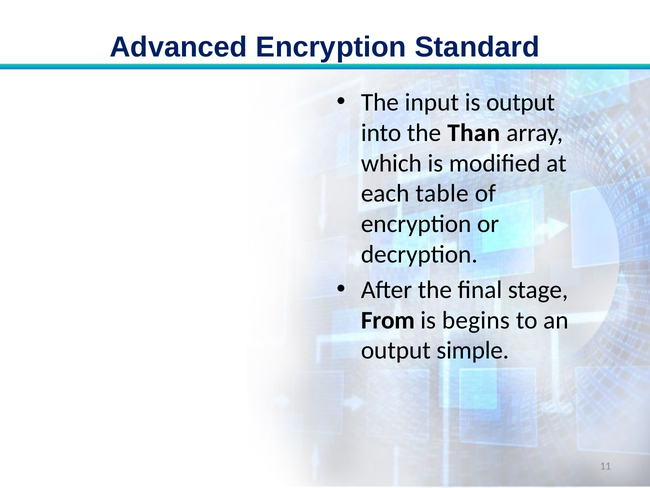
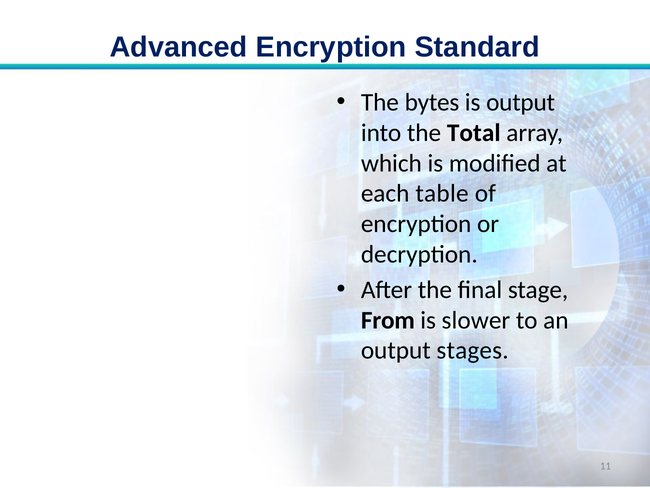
input: input -> bytes (432, 102)
Than: Than -> Total (474, 133)
begins: begins -> slower (476, 320)
simple: simple -> stages (473, 350)
